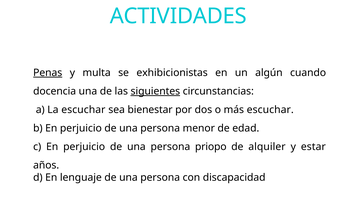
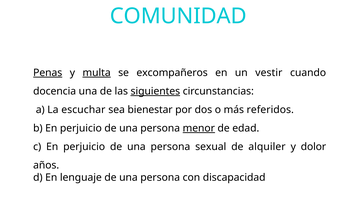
ACTIVIDADES: ACTIVIDADES -> COMUNIDAD (178, 16)
multa underline: none -> present (97, 73)
exhibicionistas: exhibicionistas -> excompañeros (172, 73)
algún: algún -> vestir (269, 73)
más escuchar: escuchar -> referidos (270, 110)
menor underline: none -> present (199, 129)
priopo: priopo -> sexual (211, 147)
estar: estar -> dolor (313, 147)
